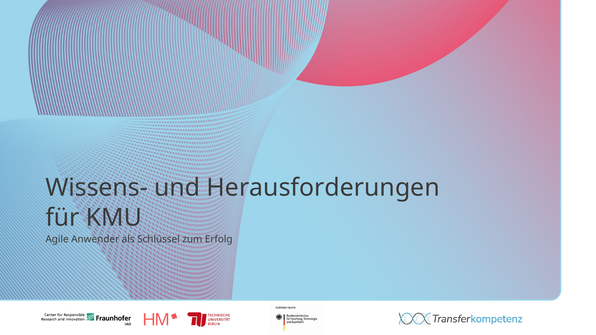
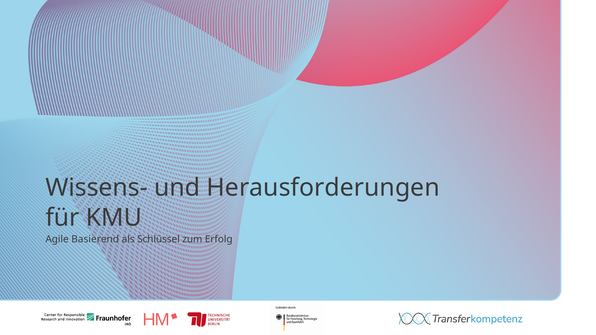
Anwender: Anwender -> Basierend (95, 239)
